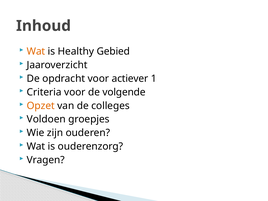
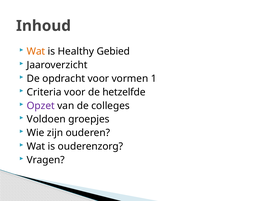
actiever: actiever -> vormen (130, 79)
volgende: volgende -> hetzelfde (124, 92)
Opzet colour: orange -> purple (41, 106)
